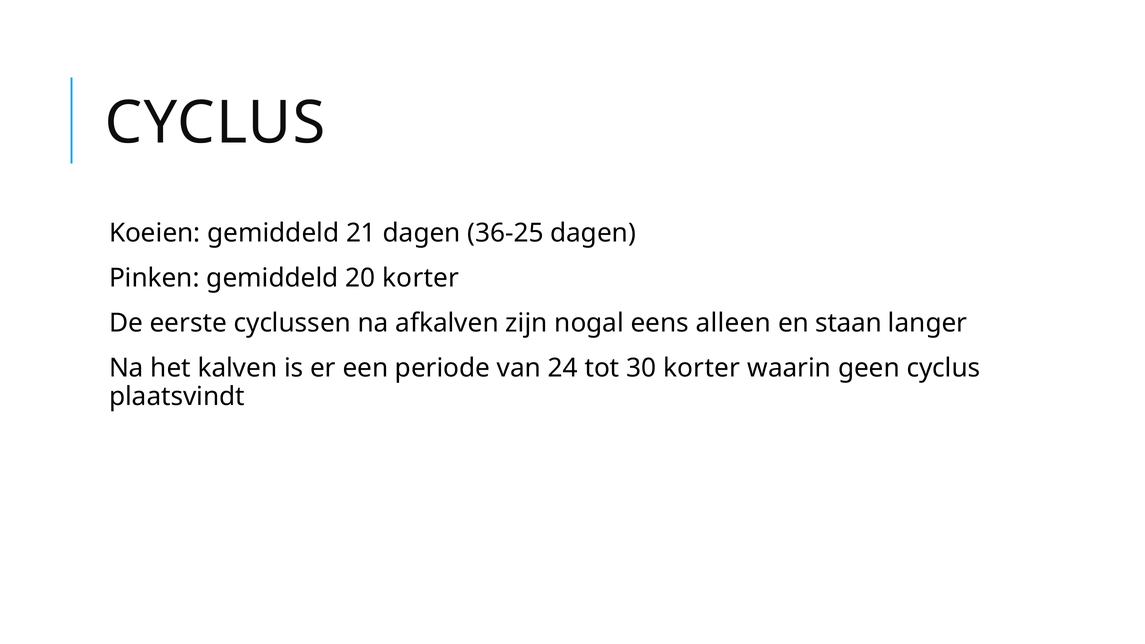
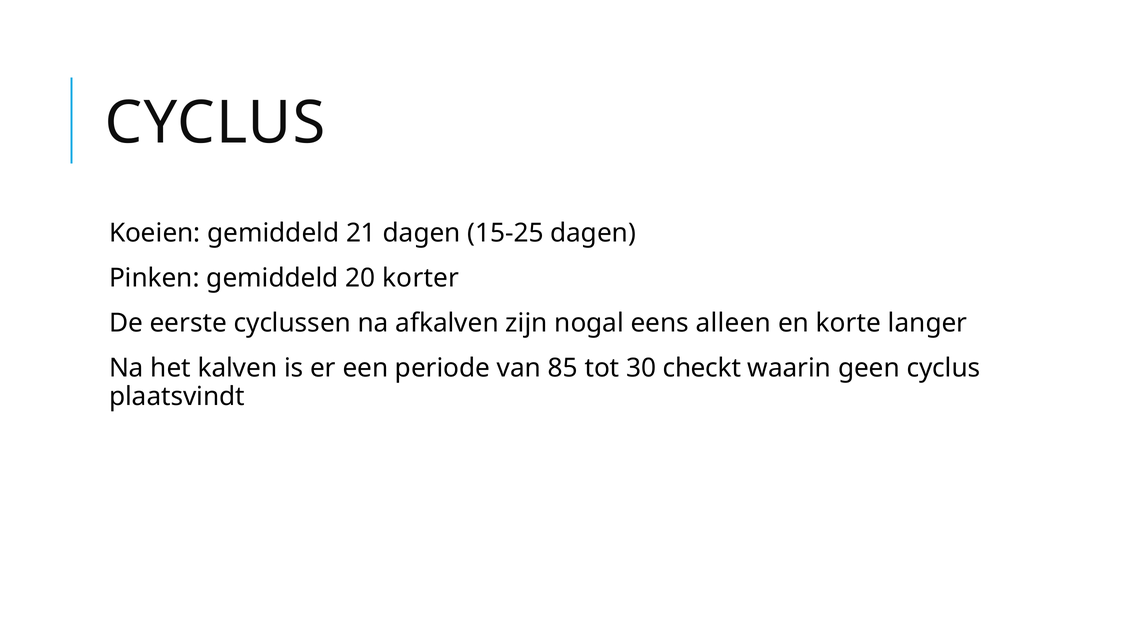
36-25: 36-25 -> 15-25 (505, 233)
staan: staan -> korte (848, 323)
24: 24 -> 85 (563, 368)
30 korter: korter -> checkt (702, 368)
